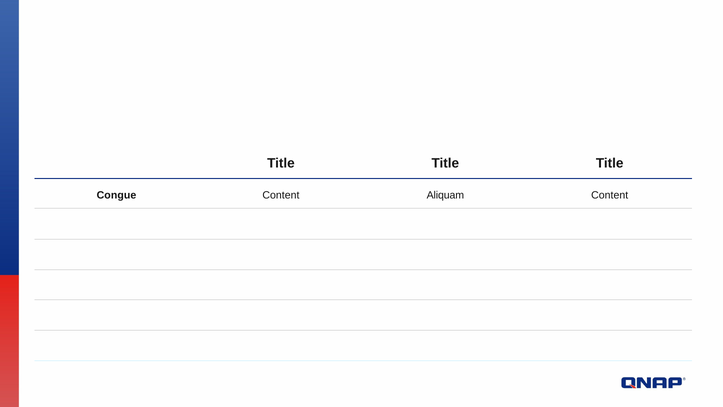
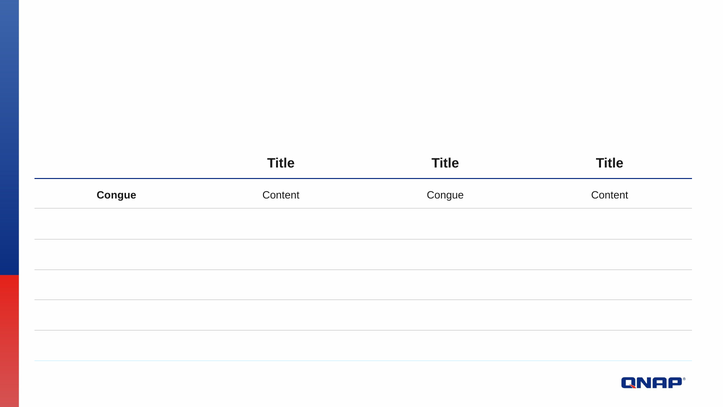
Content Aliquam: Aliquam -> Congue (445, 195)
